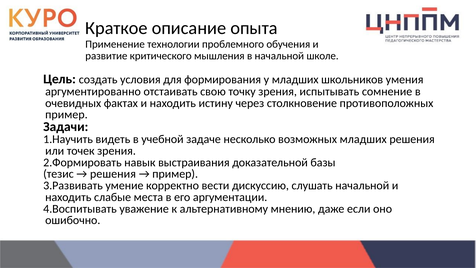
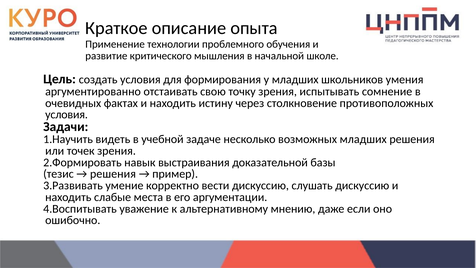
пример: пример -> условия (67, 115)
слушать начальной: начальной -> дискуссию (362, 185)
